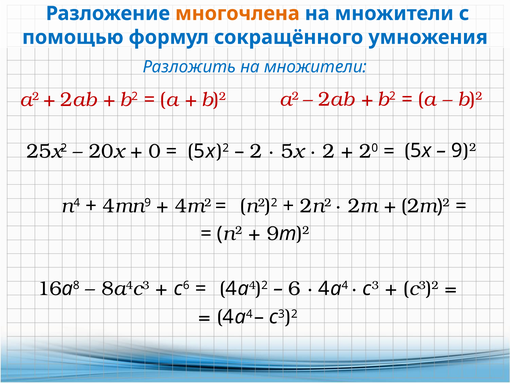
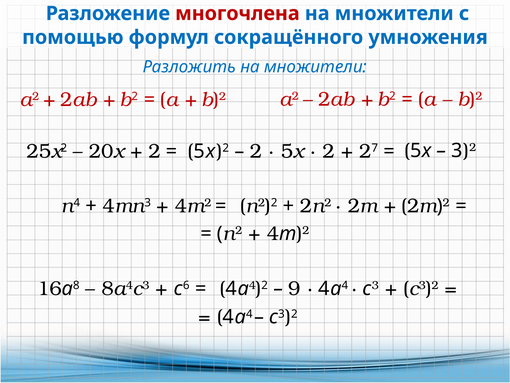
многочлена colour: orange -> red (237, 13)
2 0: 0 -> 7 (375, 148)
9: 9 -> 3 (457, 150)
0: 0 -> 2 (155, 151)
9: 9 -> 3 (148, 202)
9: 9 -> 4 (273, 233)
6: 6 -> 9 (294, 288)
